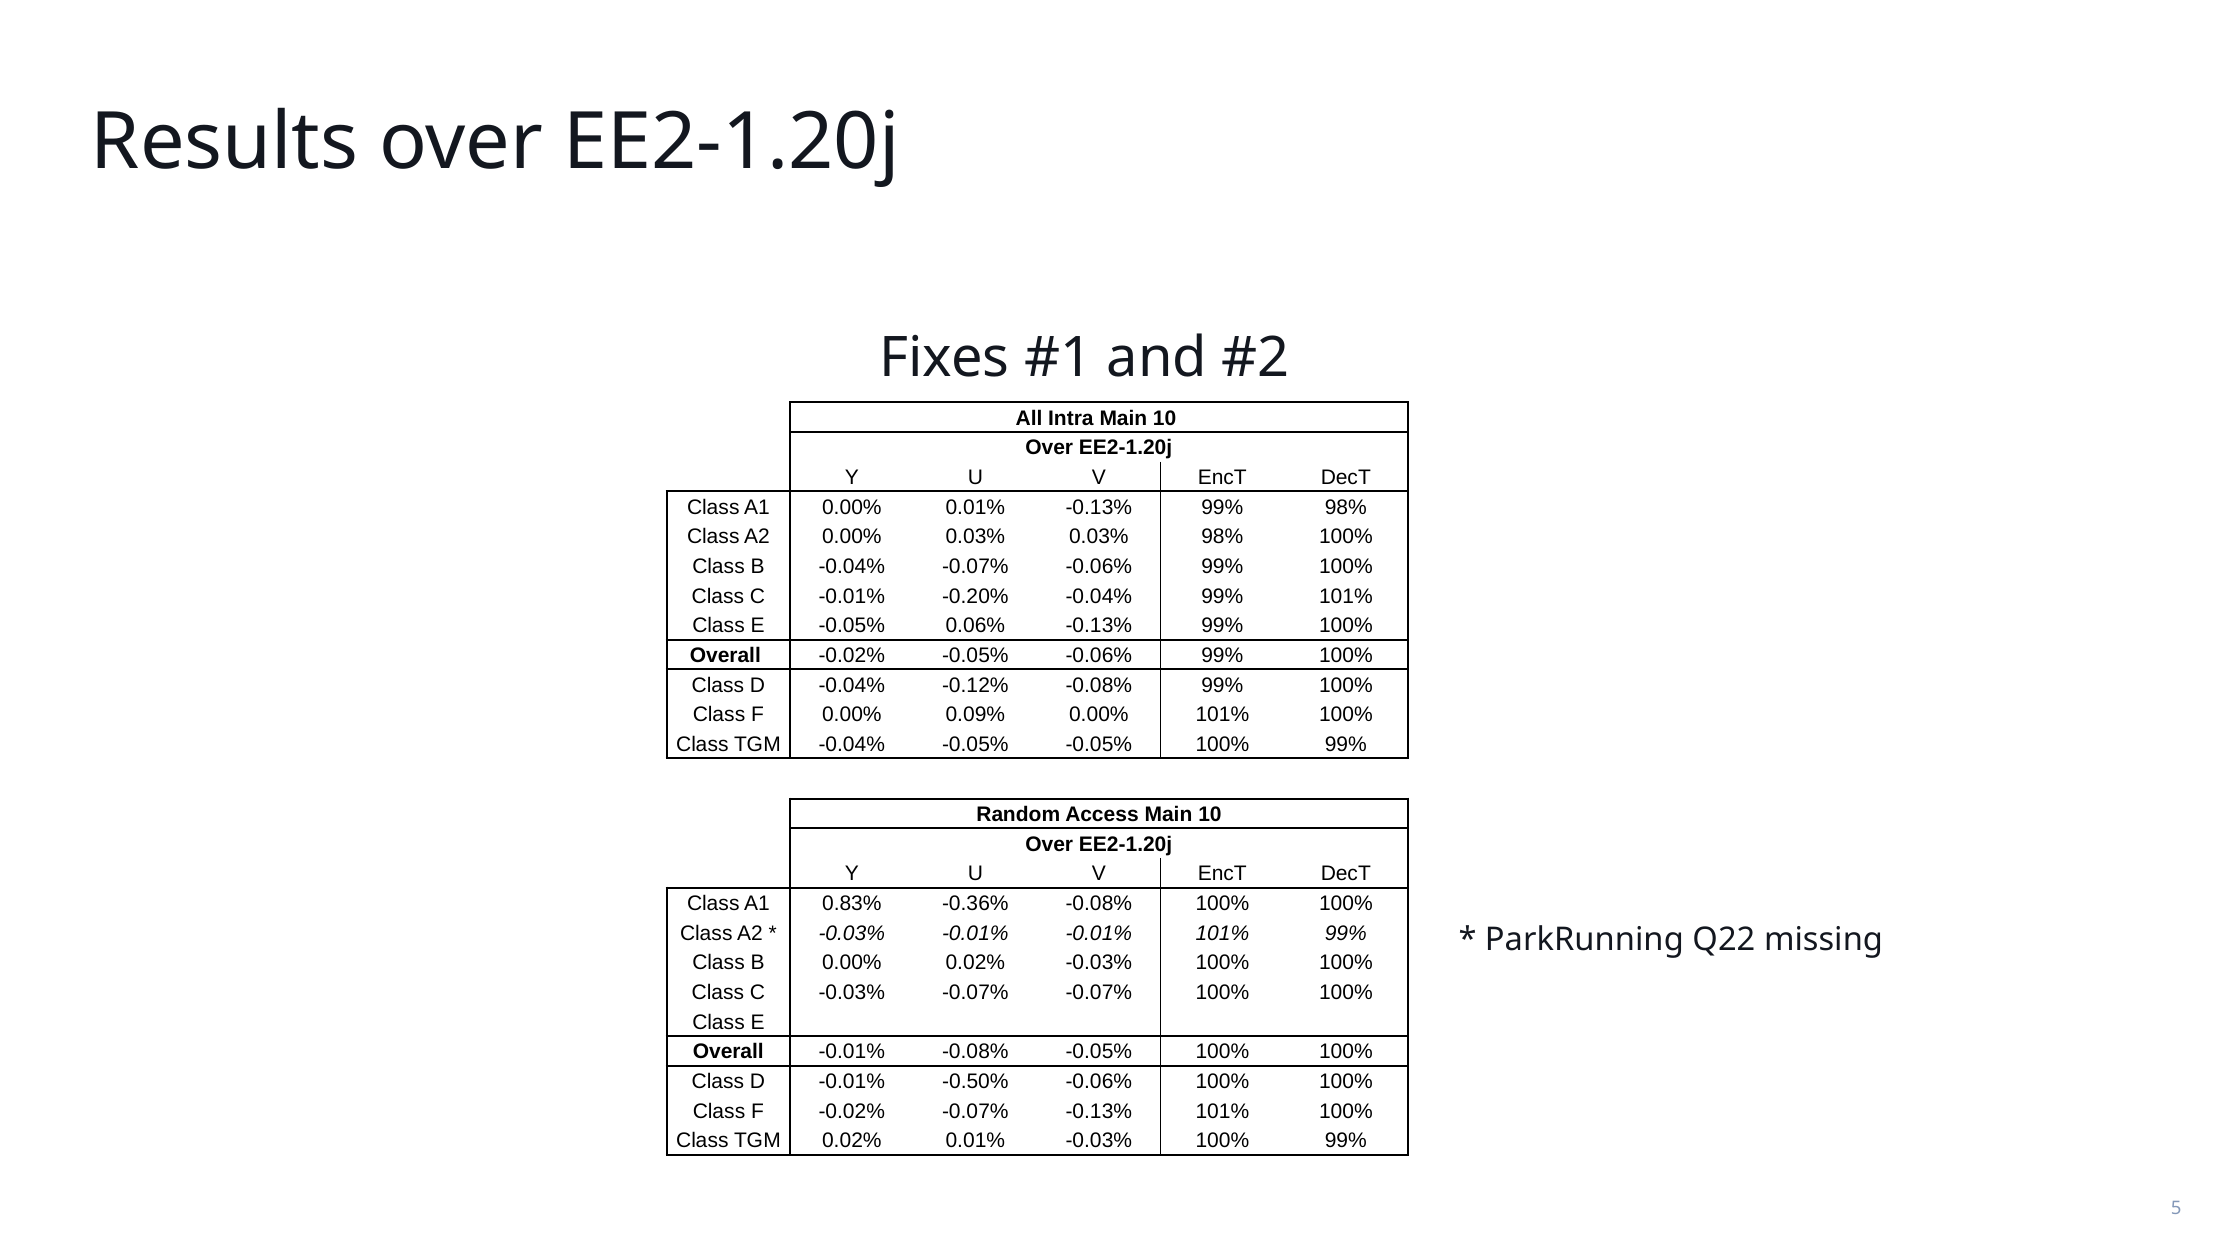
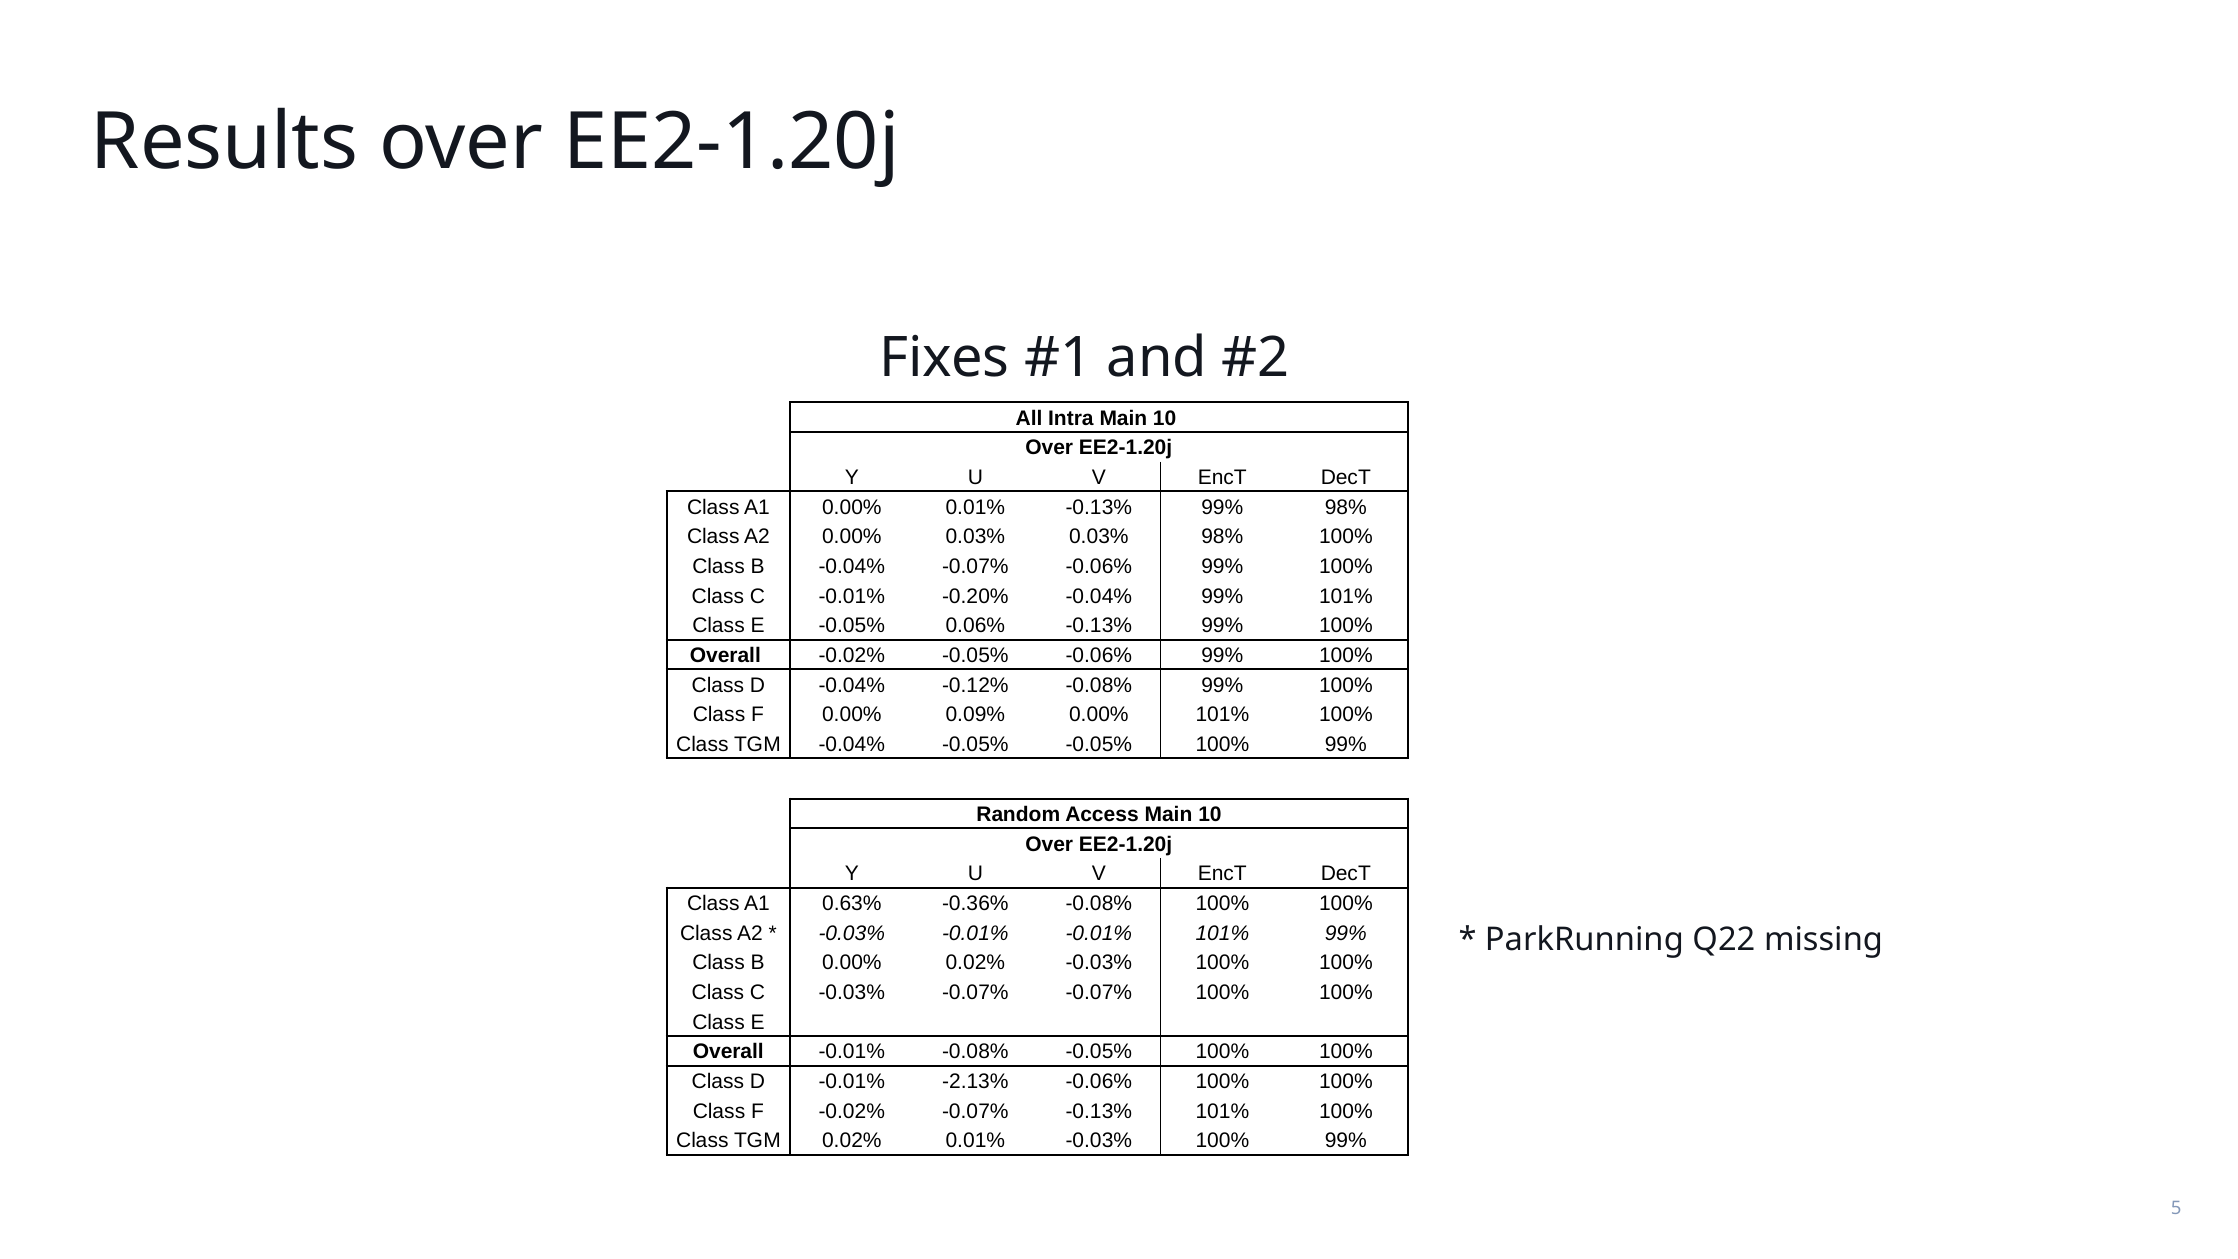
0.83%: 0.83% -> 0.63% (852, 903)
-0.50%: -0.50% -> -2.13% (975, 1082)
